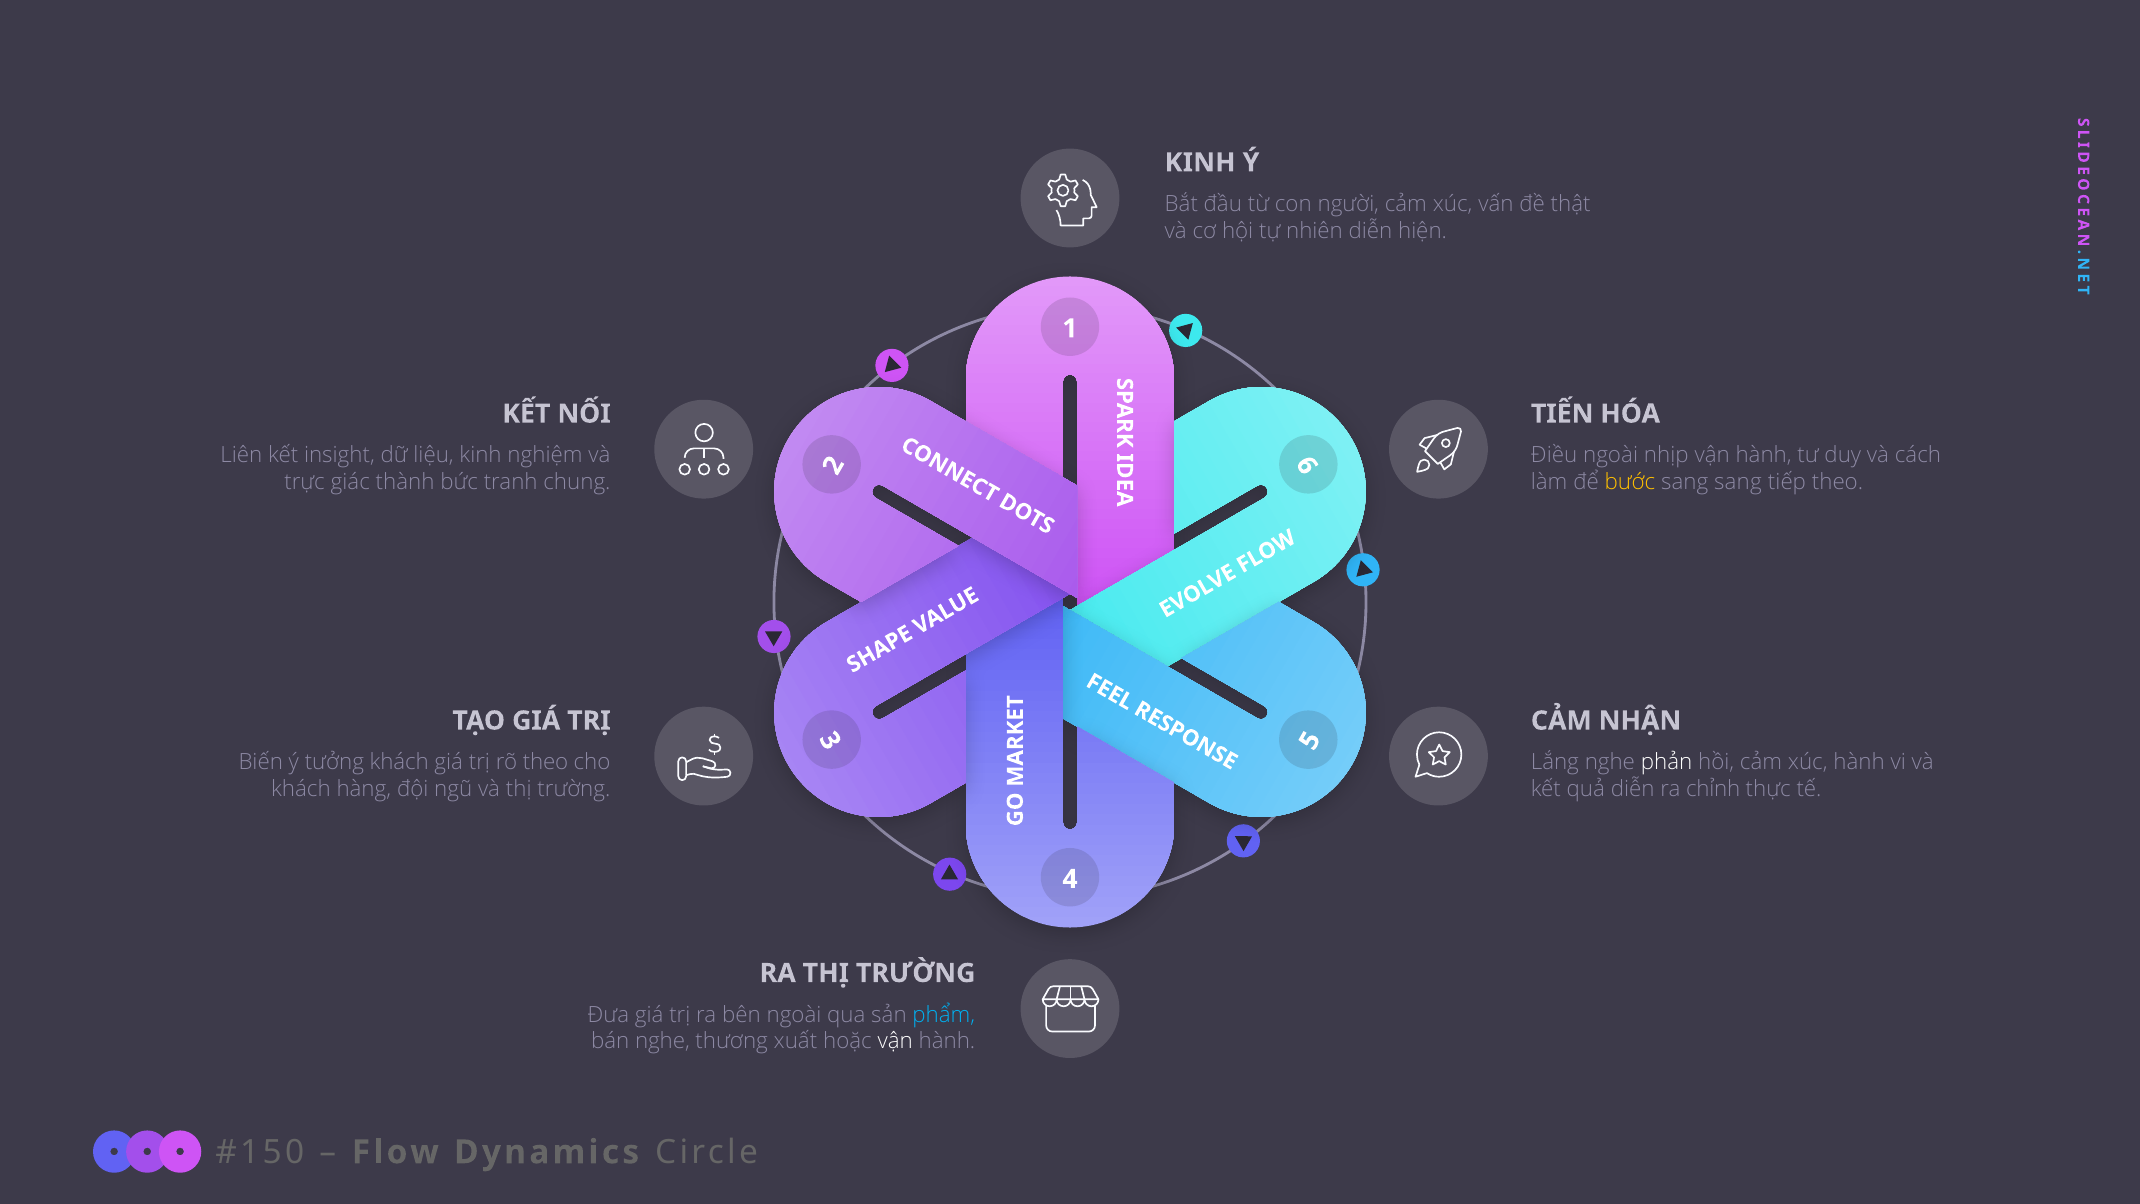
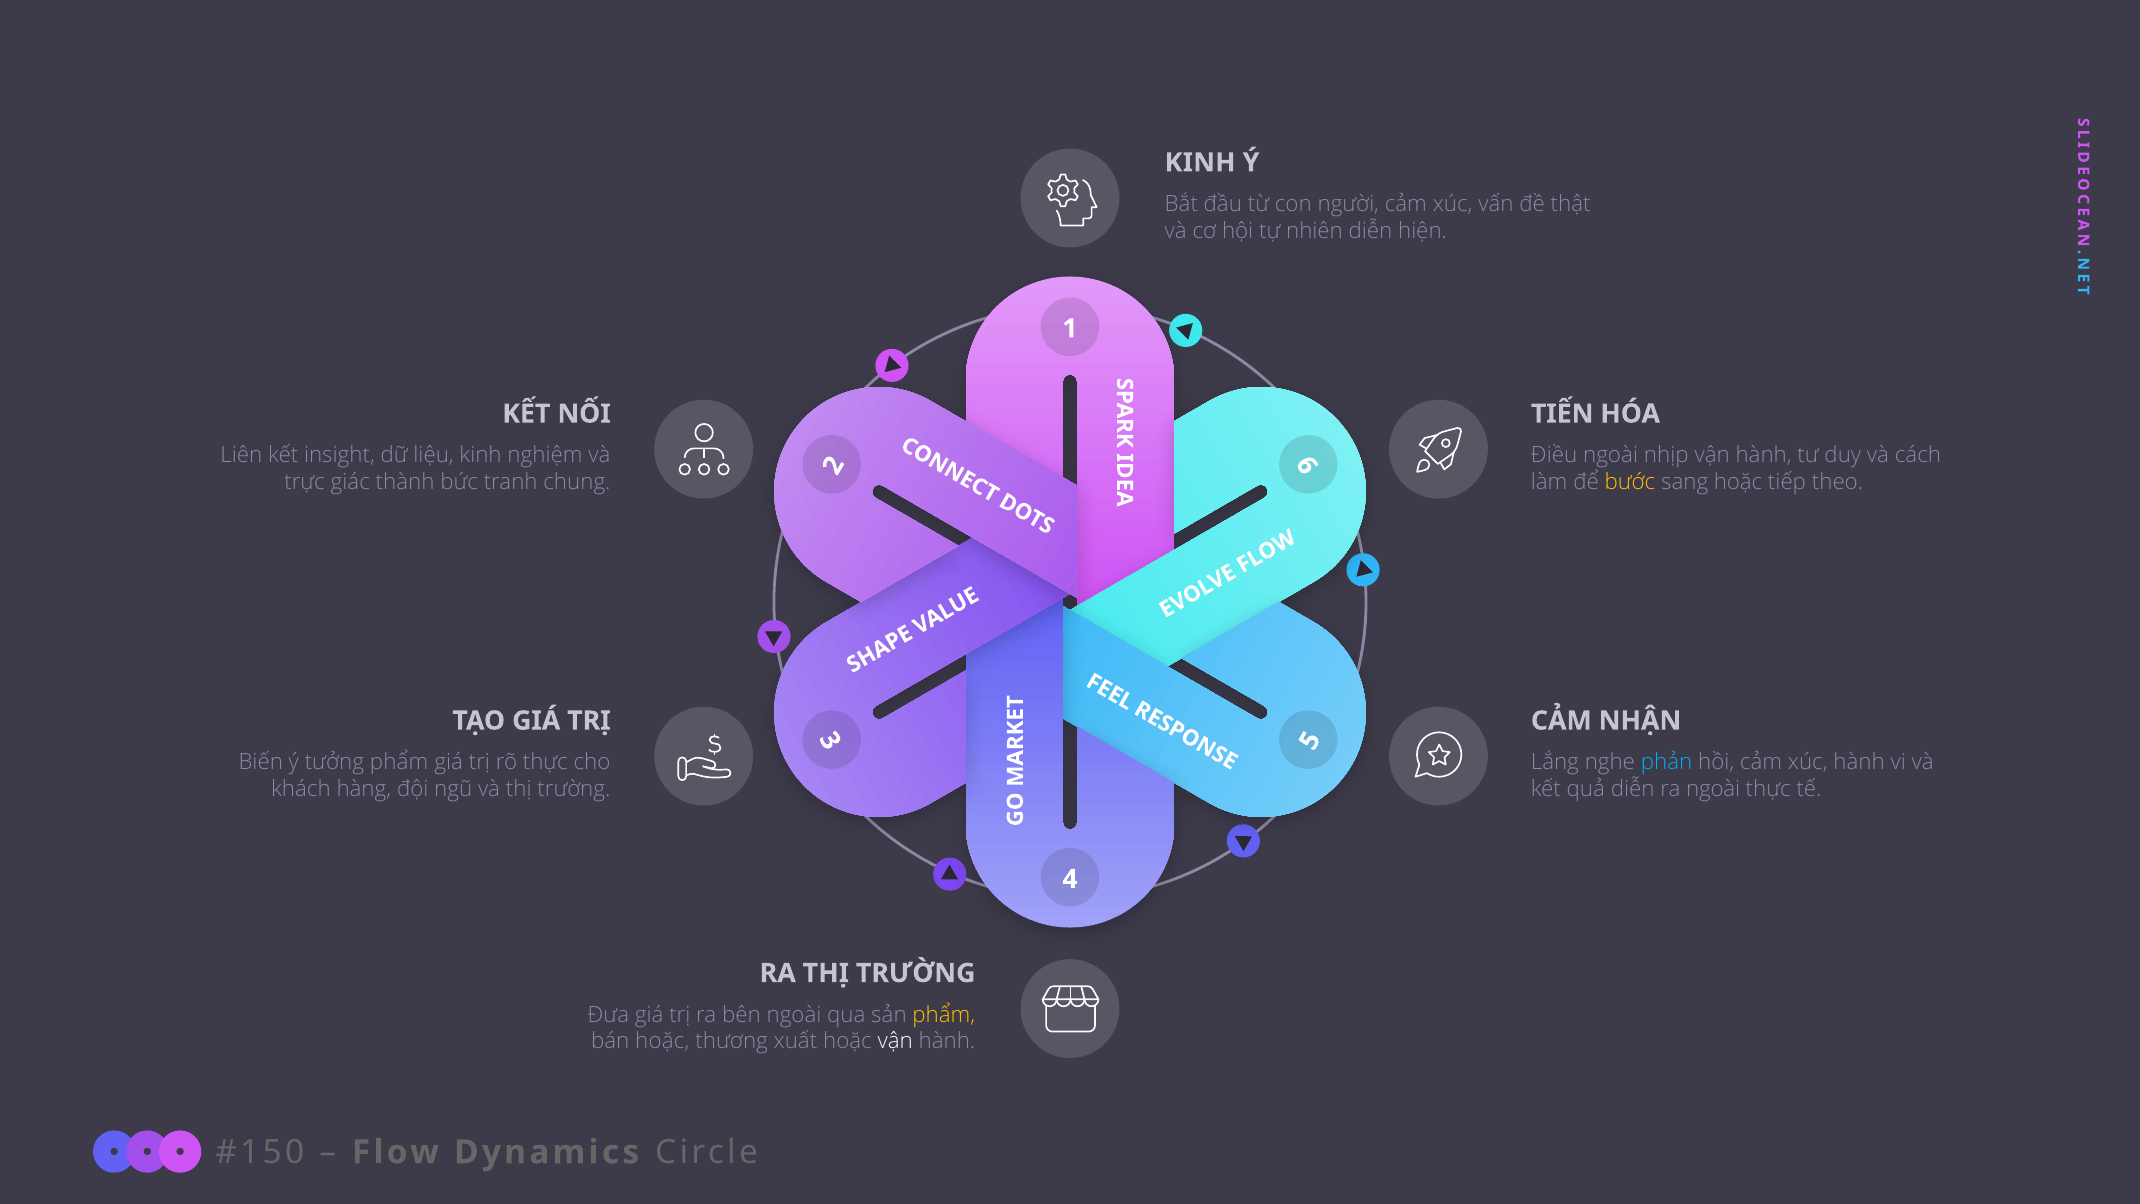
sang sang: sang -> hoặc (1738, 482)
tưởng khách: khách -> phẩm (399, 762)
rõ theo: theo -> thực (545, 762)
phản colour: white -> light blue (1667, 762)
ra chỉnh: chỉnh -> ngoài (1713, 789)
phẩm colour: light blue -> yellow (944, 1014)
bán nghe: nghe -> hoặc (662, 1041)
